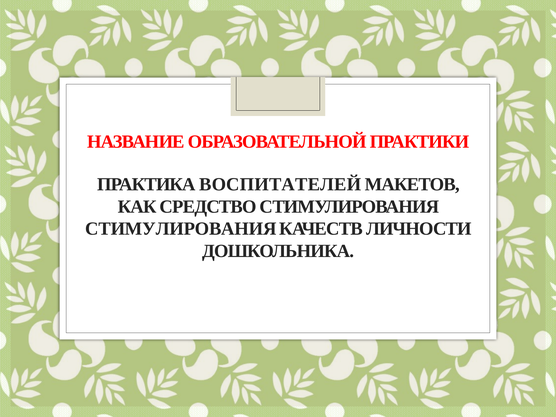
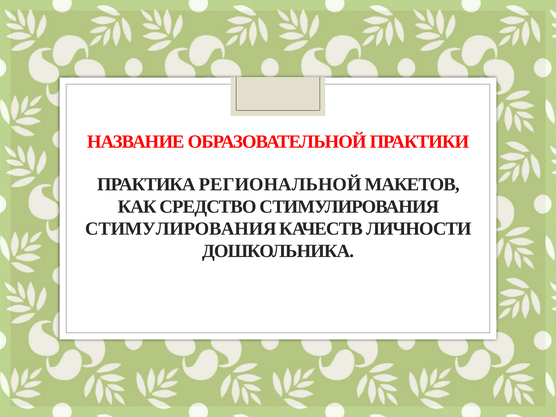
ВОСПИТАТЕЛЕЙ: ВОСПИТАТЕЛЕЙ -> РЕГИОНАЛЬНОЙ (280, 184)
